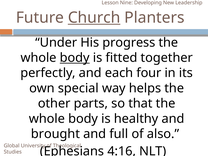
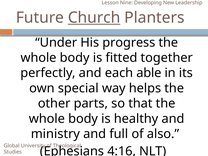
body underline: present -> none (75, 58)
four: four -> able (149, 73)
brought: brought -> ministry (55, 134)
